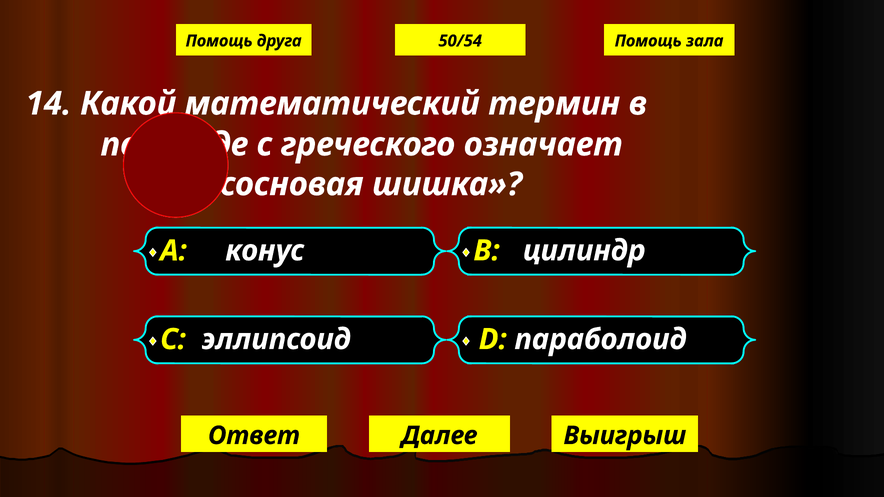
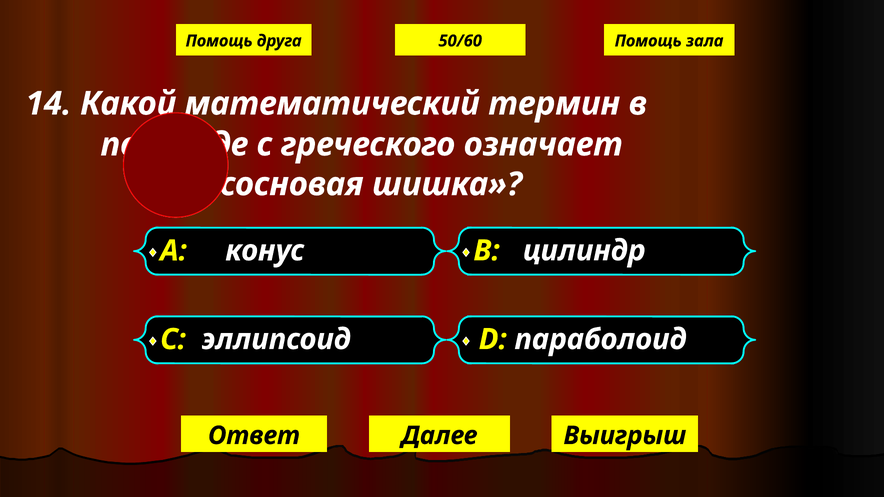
50/54: 50/54 -> 50/60 (460, 41)
